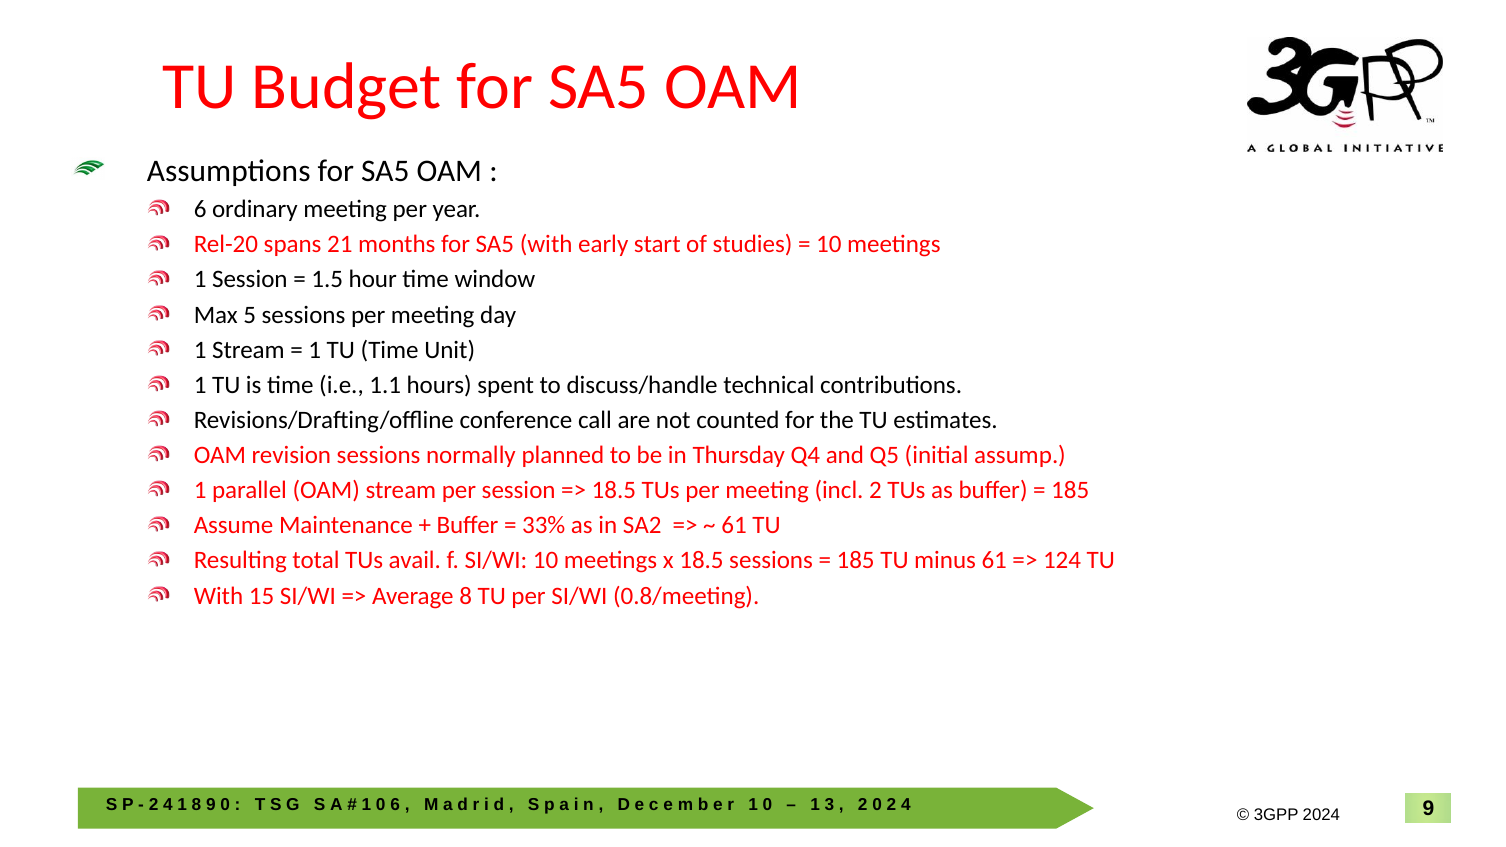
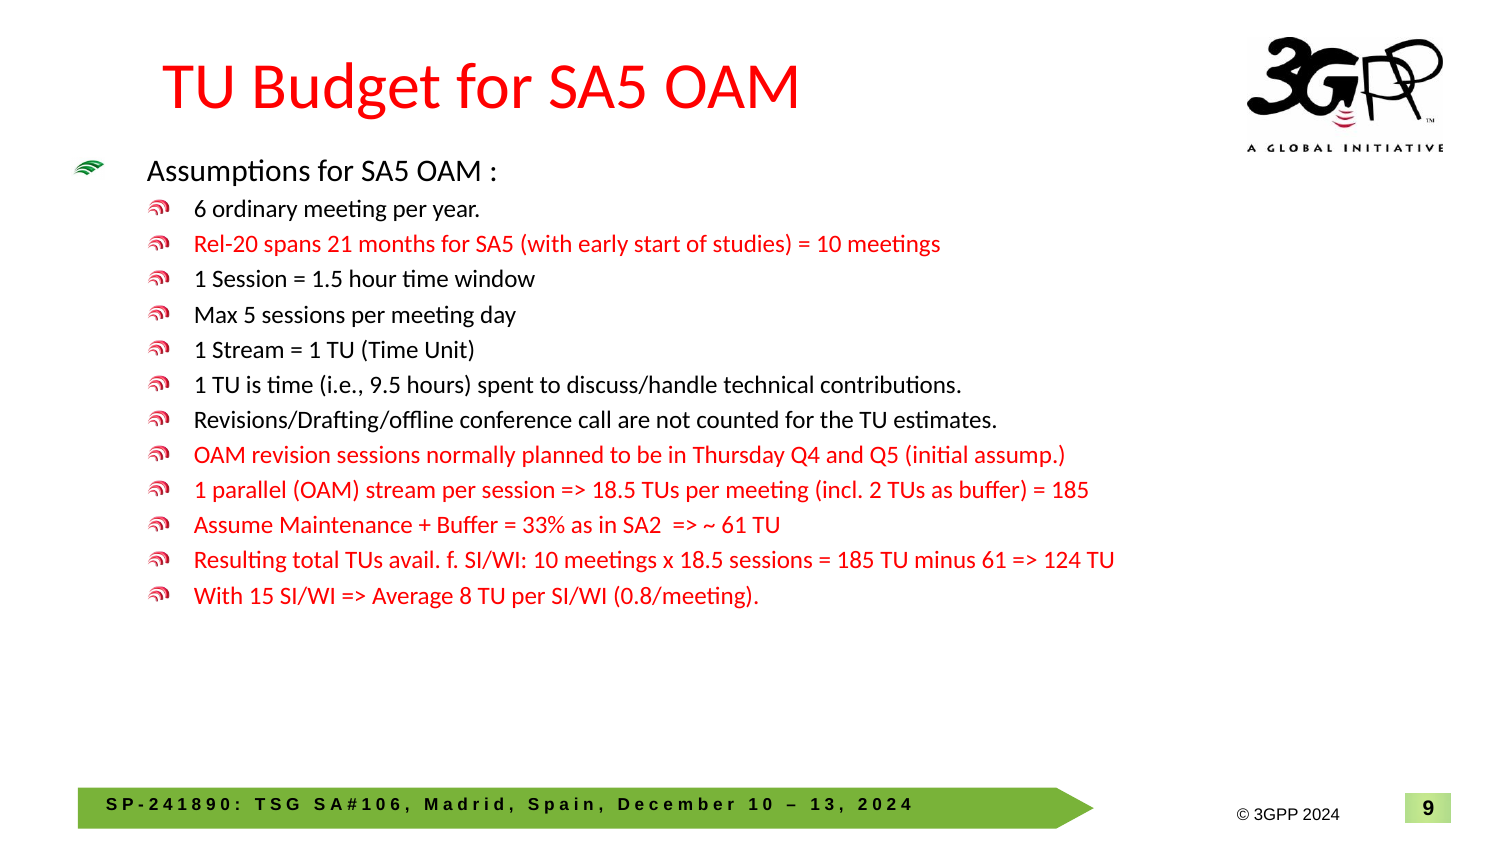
1.1: 1.1 -> 9.5 (385, 385)
